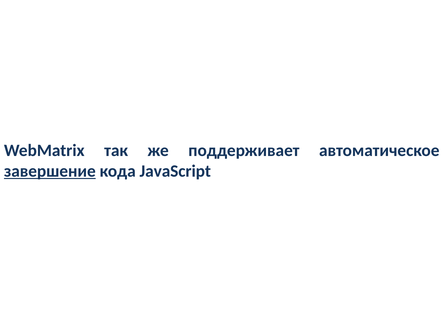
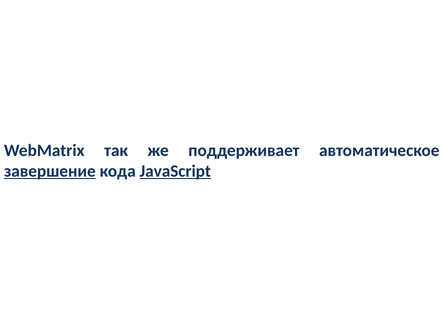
JavaScript underline: none -> present (175, 171)
